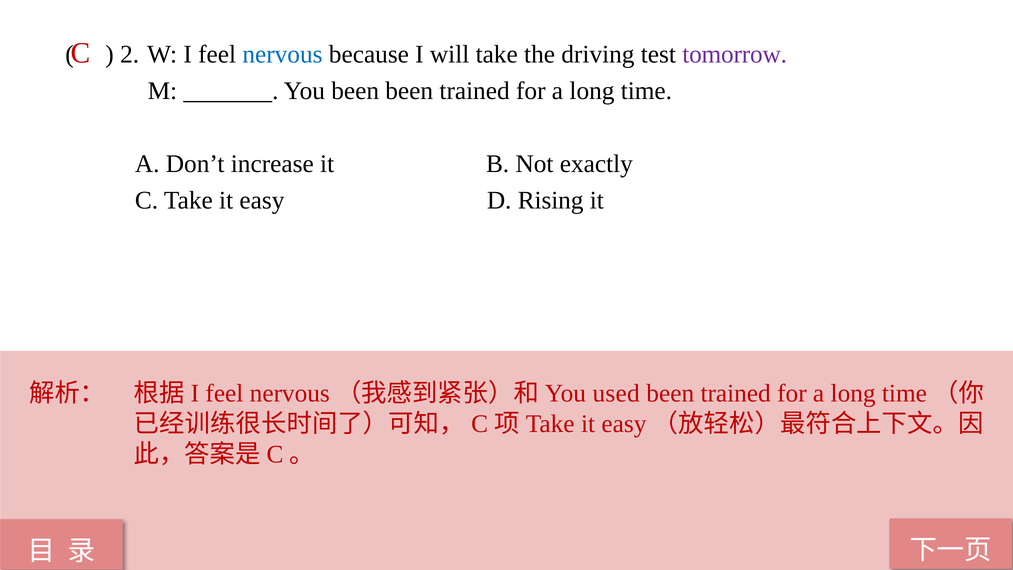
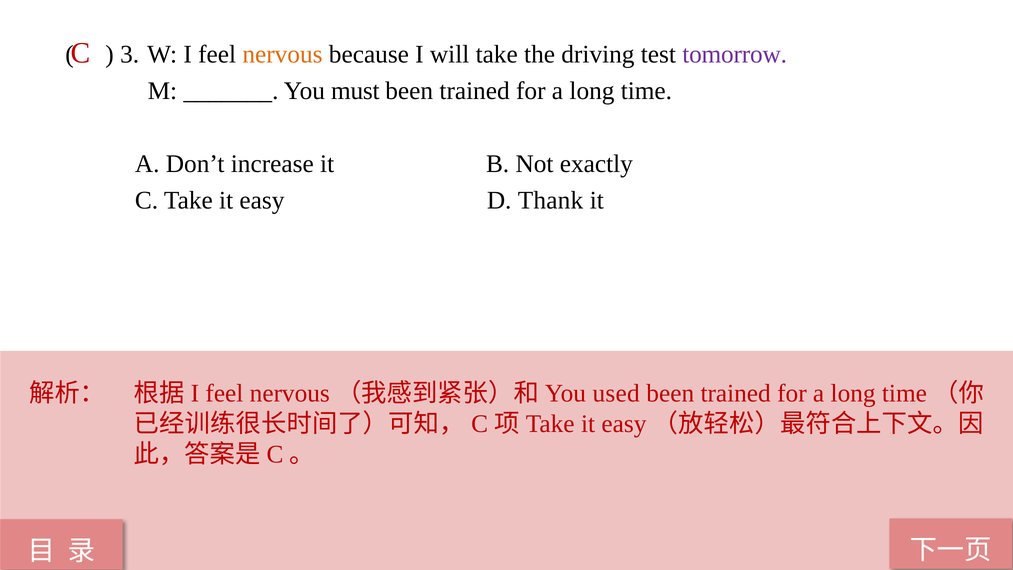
2: 2 -> 3 (130, 55)
nervous colour: blue -> orange (282, 55)
You been: been -> must (355, 91)
Rising: Rising -> Thank (550, 200)
